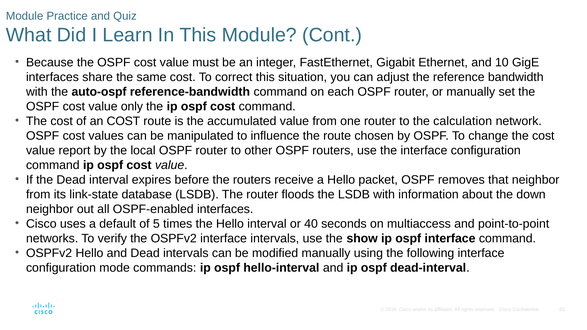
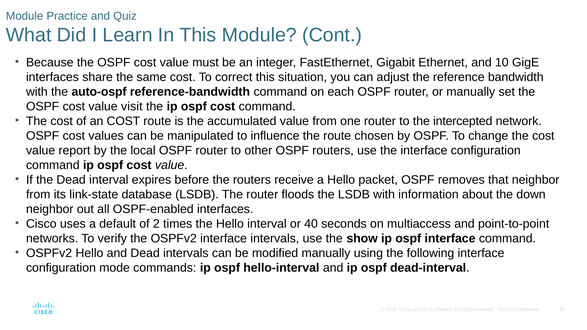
only: only -> visit (132, 106)
calculation: calculation -> intercepted (463, 121)
5: 5 -> 2 (156, 224)
